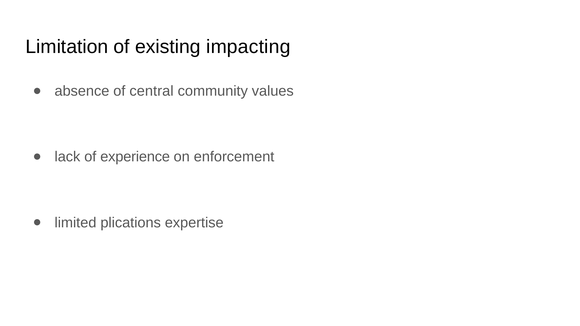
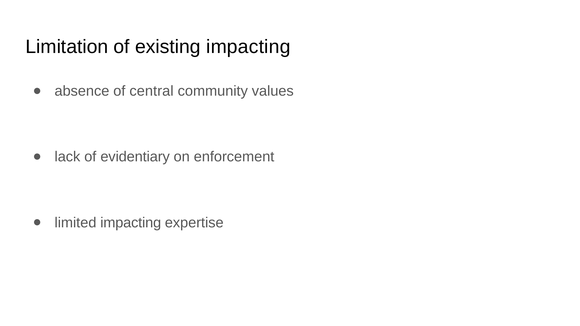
experience: experience -> evidentiary (135, 157)
limited plications: plications -> impacting (131, 223)
